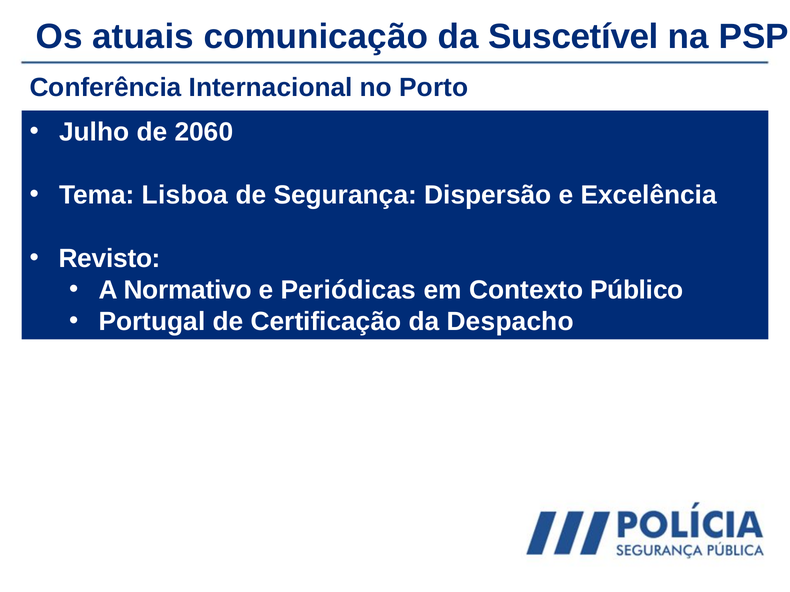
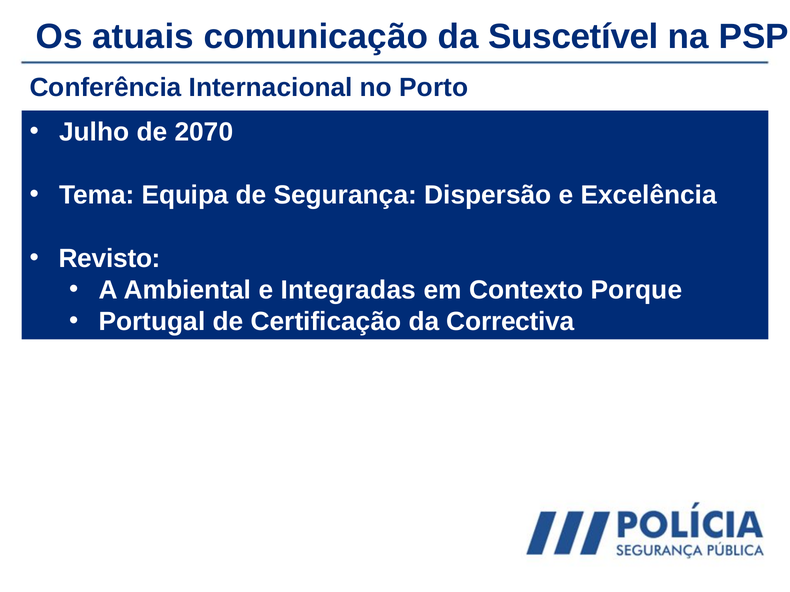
2060: 2060 -> 2070 (204, 132)
Lisboa: Lisboa -> Equipa (185, 195)
Normativo: Normativo -> Ambiental (188, 290)
Periódicas: Periódicas -> Integradas (348, 290)
Público: Público -> Porque (636, 290)
Despacho: Despacho -> Correctiva (510, 322)
